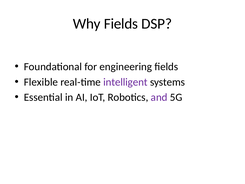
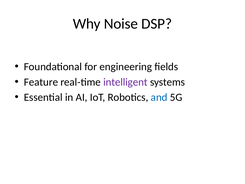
Why Fields: Fields -> Noise (121, 24)
Flexible: Flexible -> Feature (41, 82)
and colour: purple -> blue (159, 97)
